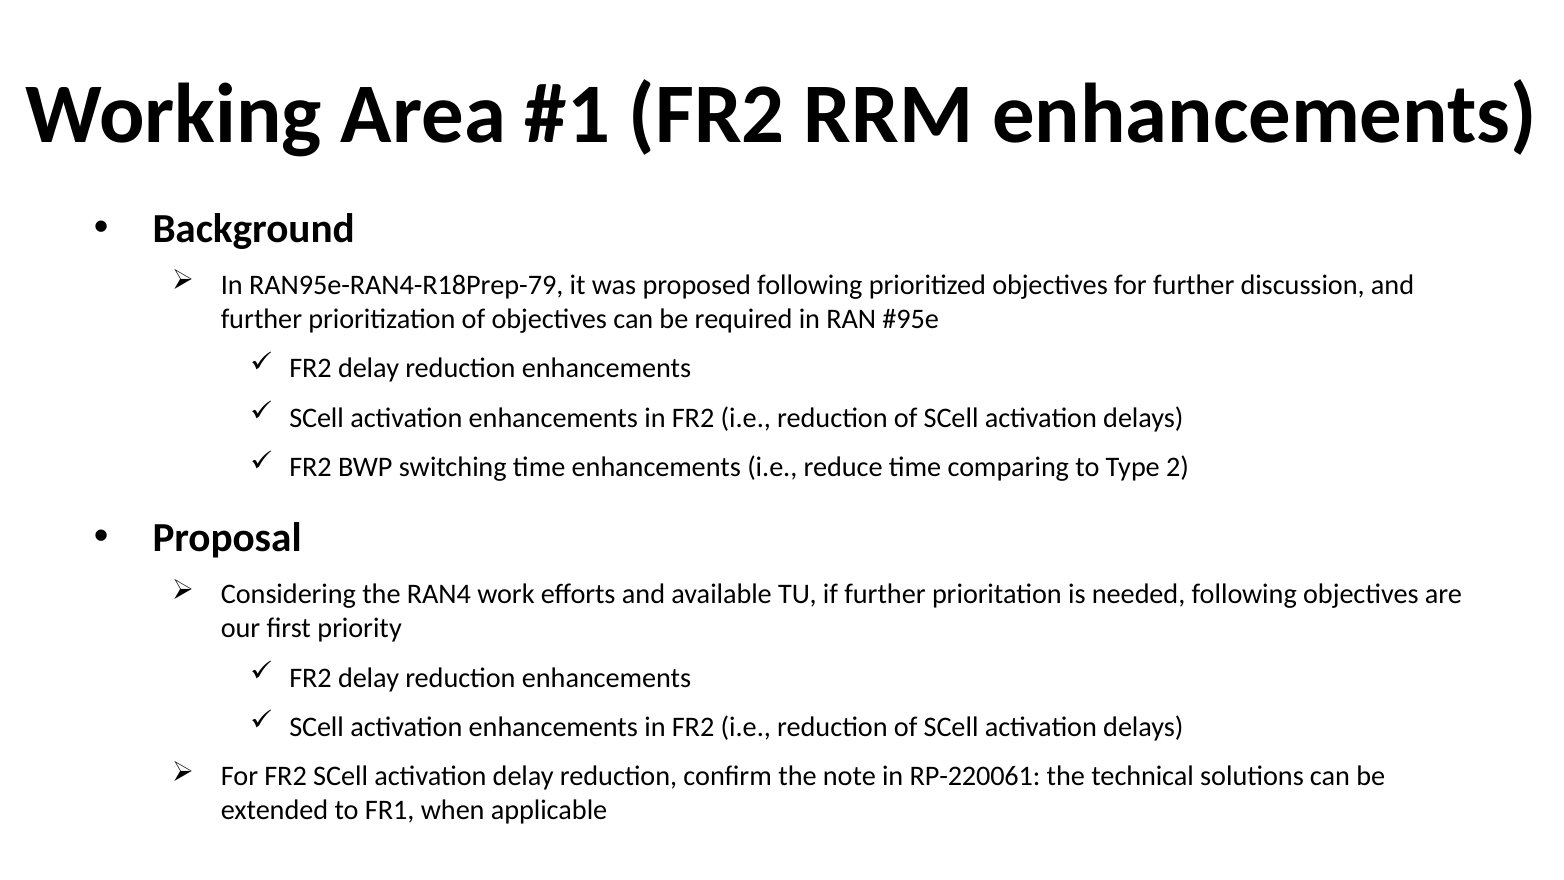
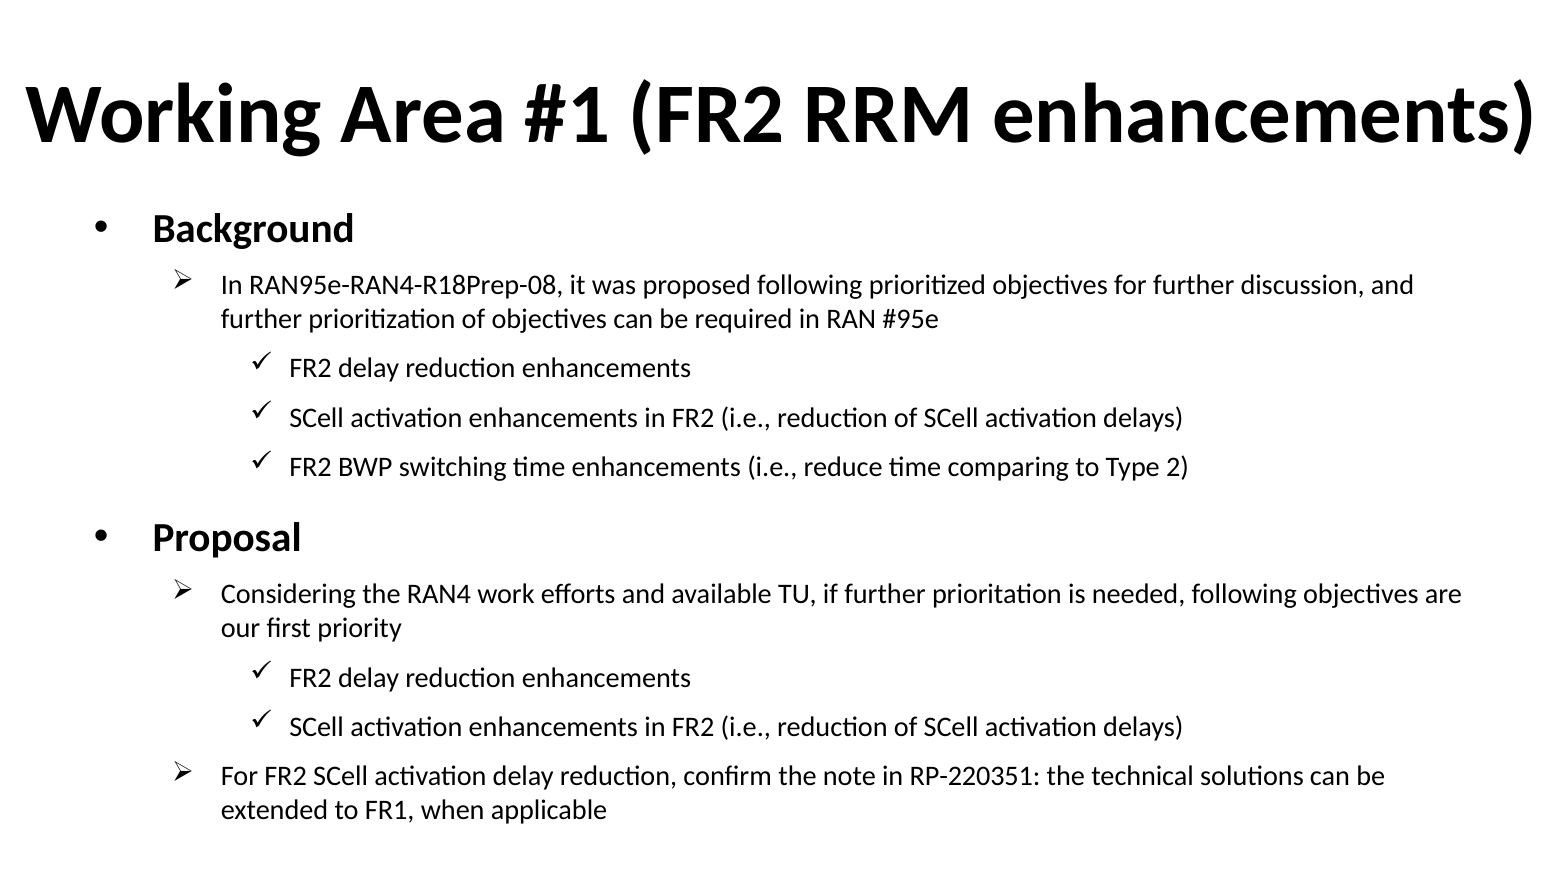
RAN95e-RAN4-R18Prep-79: RAN95e-RAN4-R18Prep-79 -> RAN95e-RAN4-R18Prep-08 (406, 285)
RP-220061: RP-220061 -> RP-220351 (975, 776)
